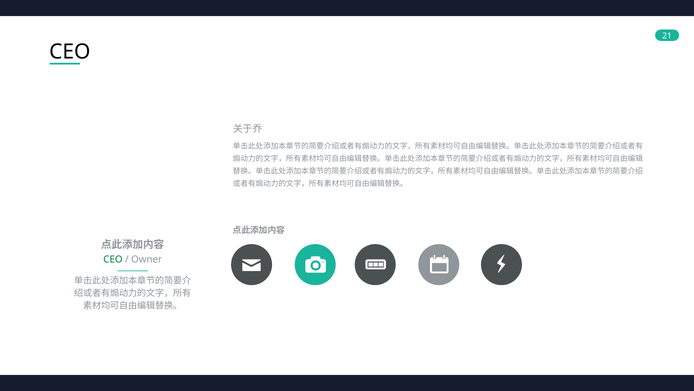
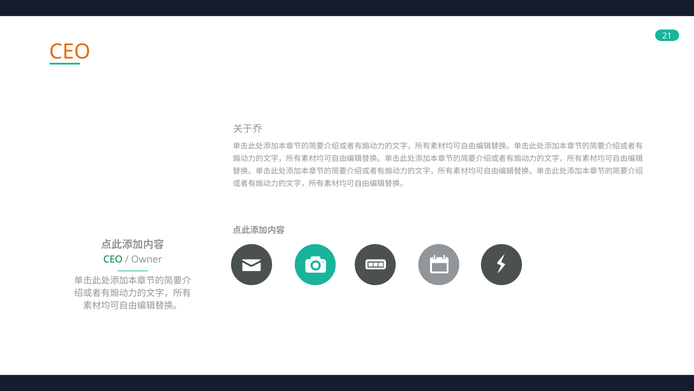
CEO colour: black -> orange (70, 52)
